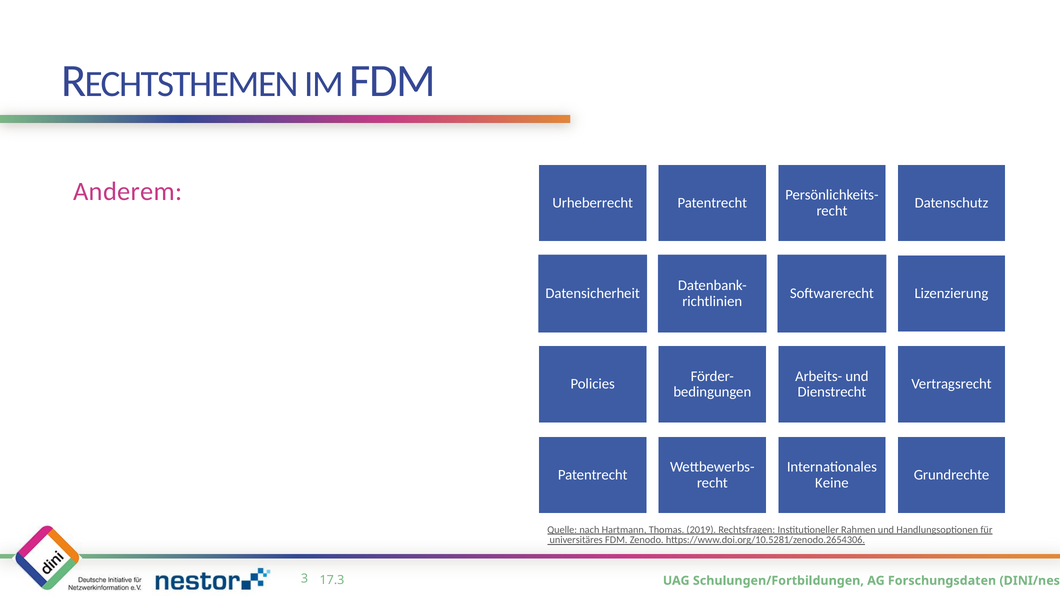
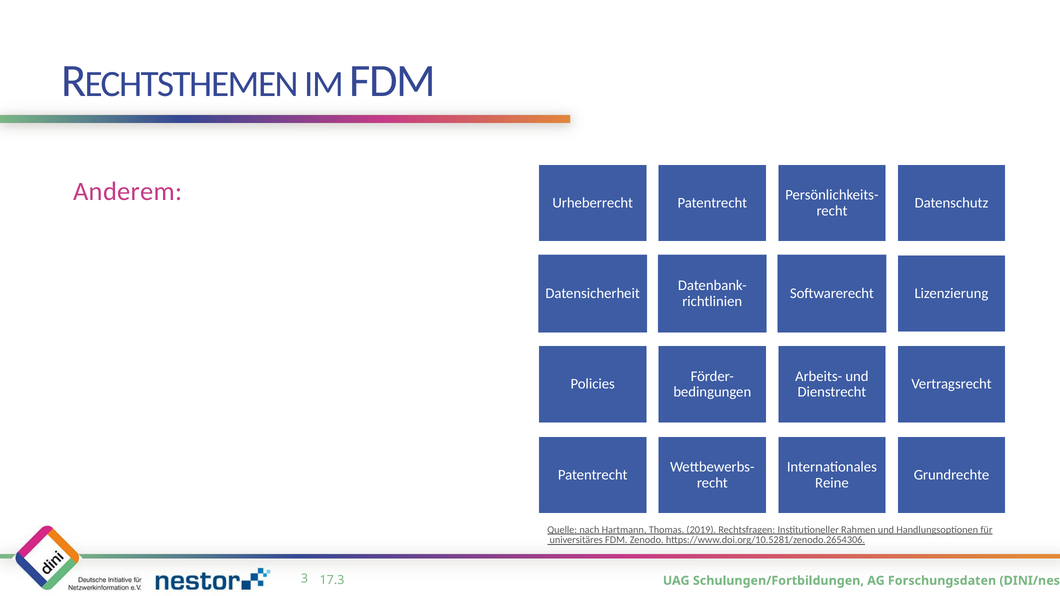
Keine: Keine -> Reine (832, 483)
